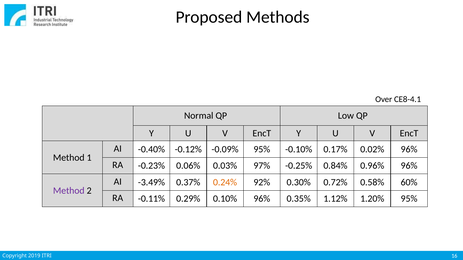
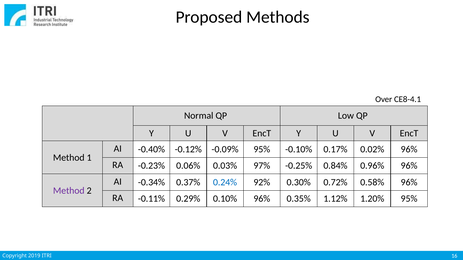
-3.49%: -3.49% -> -0.34% (151, 183)
0.24% colour: orange -> blue (225, 183)
0.58% 60%: 60% -> 96% (409, 183)
